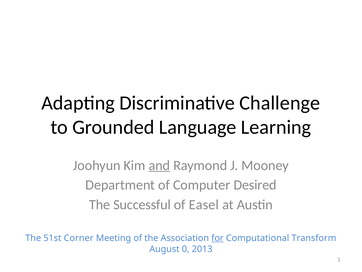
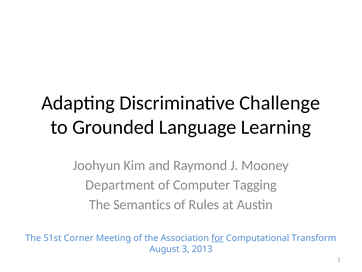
and underline: present -> none (159, 165)
Desired: Desired -> Tagging (255, 185)
Successful: Successful -> Semantics (142, 204)
Easel: Easel -> Rules (204, 204)
0: 0 -> 3 (186, 249)
